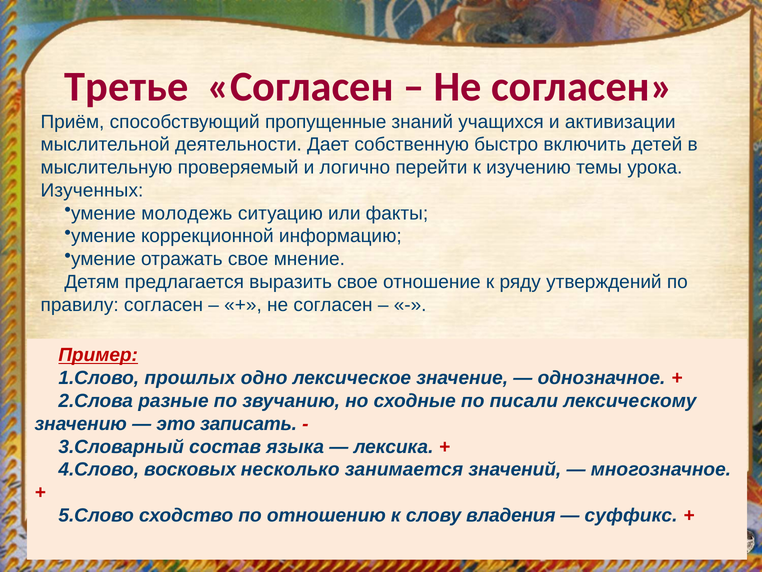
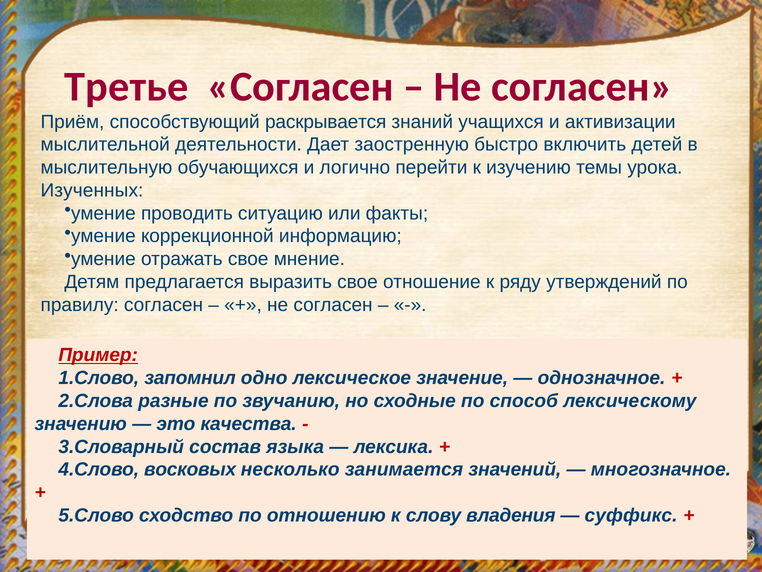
пропущенные: пропущенные -> раскрывается (326, 122)
собственную: собственную -> заостренную (412, 145)
проверяемый: проверяемый -> обучающихся (238, 167)
молодежь: молодежь -> проводить (187, 213)
прошлых: прошлых -> запомнил (190, 378)
писали: писали -> способ (524, 401)
записать: записать -> качества (249, 423)
